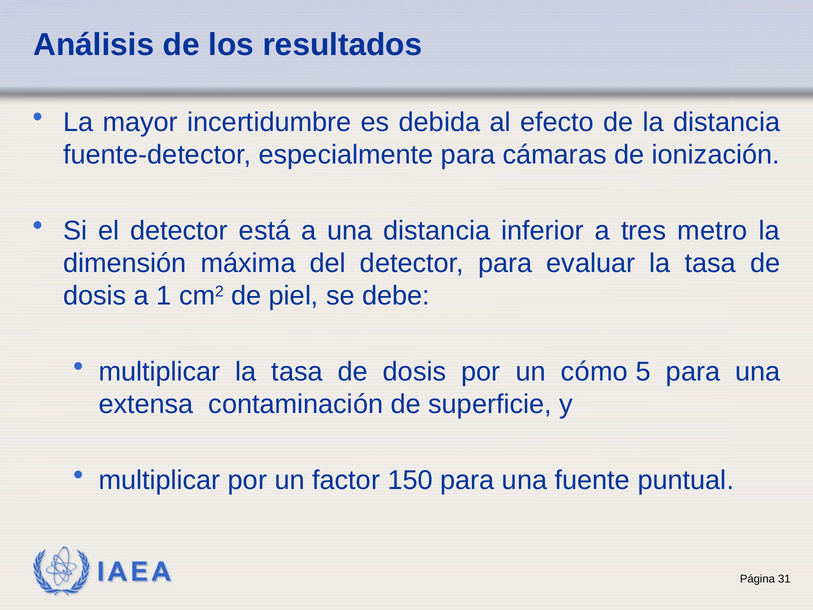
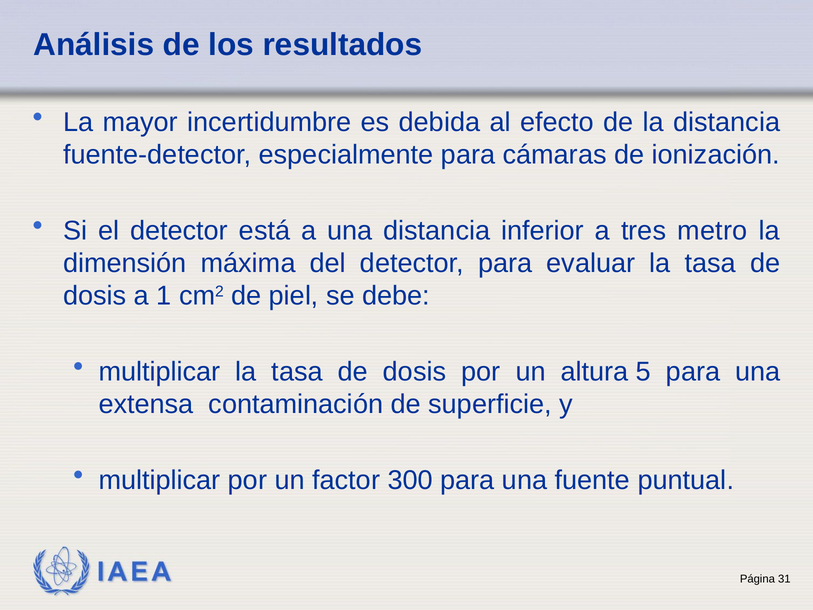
cómo: cómo -> altura (595, 371)
150: 150 -> 300 (410, 480)
